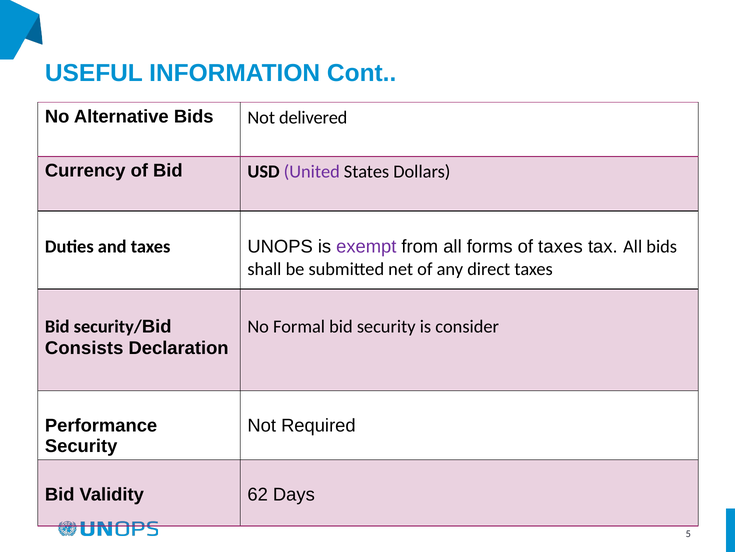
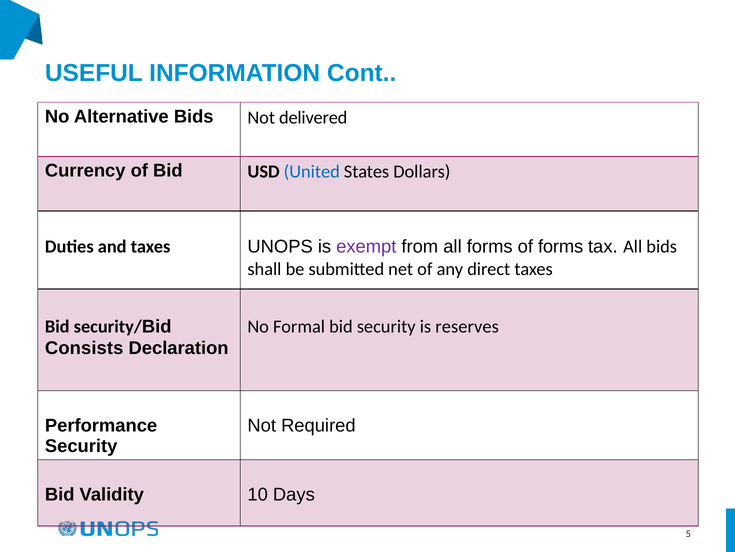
United colour: purple -> blue (312, 172)
of taxes: taxes -> forms (561, 246)
consider: consider -> reserves (467, 326)
62: 62 -> 10 (258, 494)
